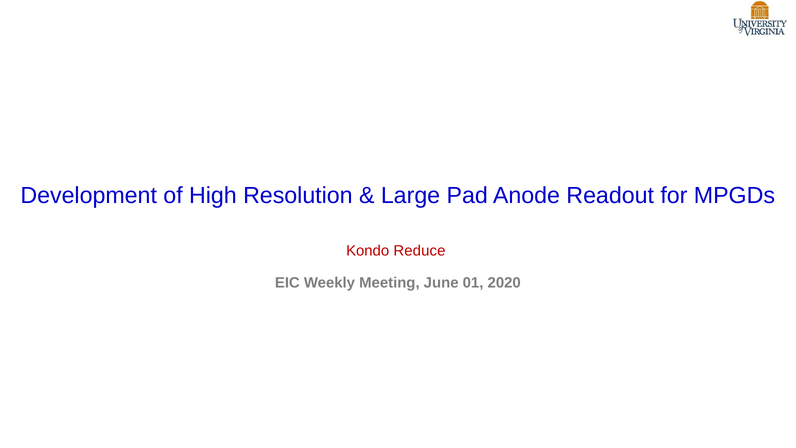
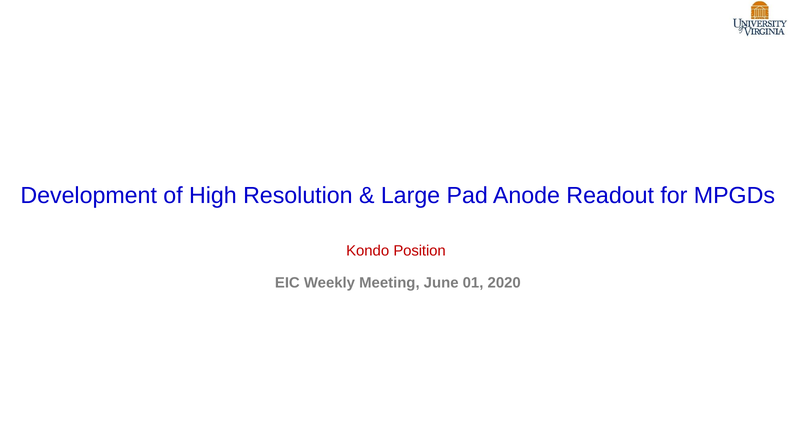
Reduce: Reduce -> Position (420, 251)
